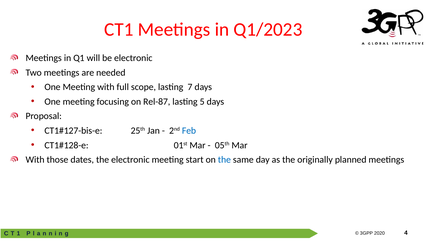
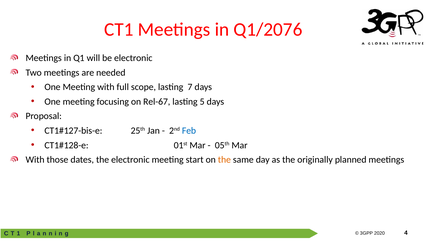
Q1/2023: Q1/2023 -> Q1/2076 (268, 30)
Rel-87: Rel-87 -> Rel-67 (157, 102)
the colour: blue -> orange (224, 160)
